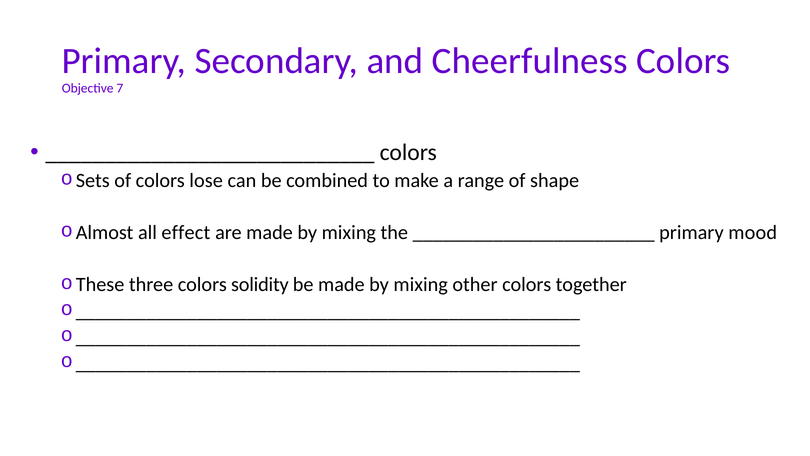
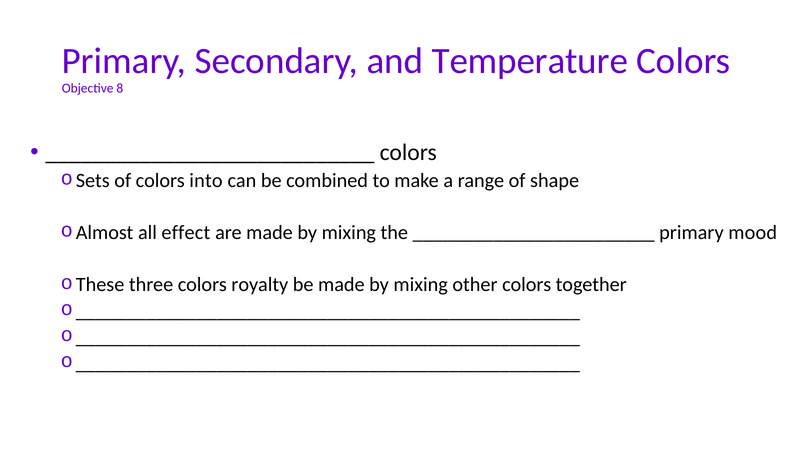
Cheerfulness: Cheerfulness -> Temperature (530, 61)
7: 7 -> 8 (120, 88)
lose: lose -> into (206, 180)
solidity: solidity -> royalty (260, 285)
